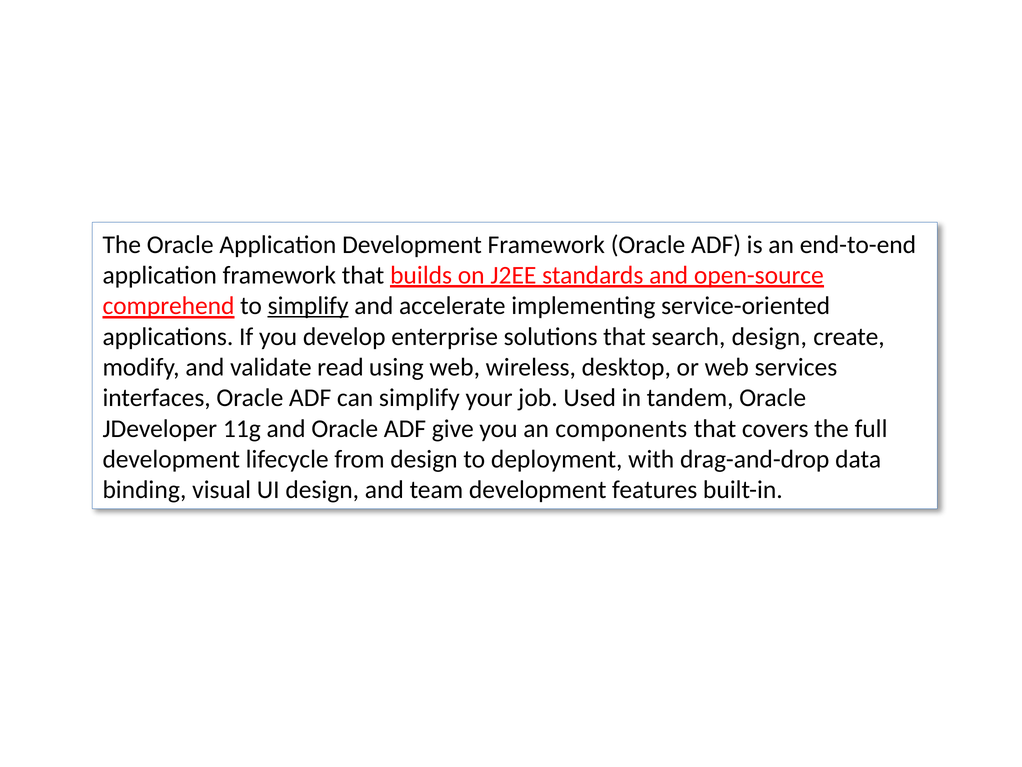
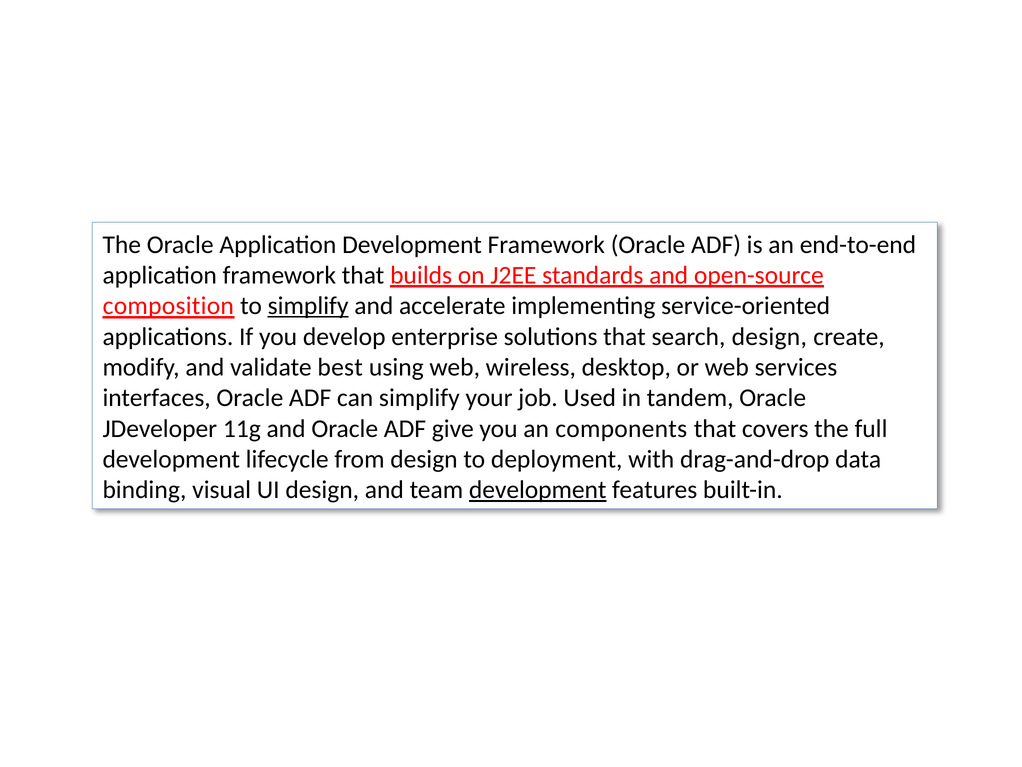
comprehend: comprehend -> composition (168, 306)
read: read -> best (340, 367)
development underline: none -> present (538, 490)
